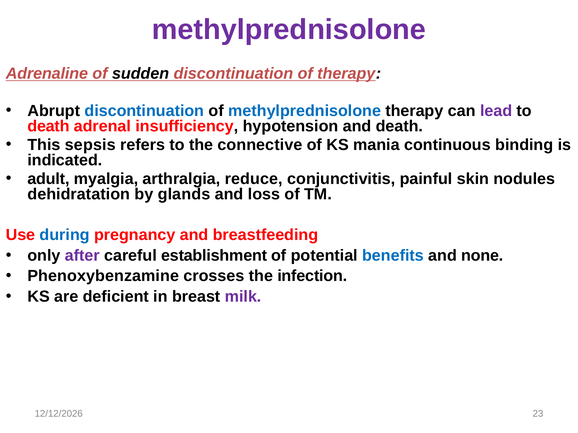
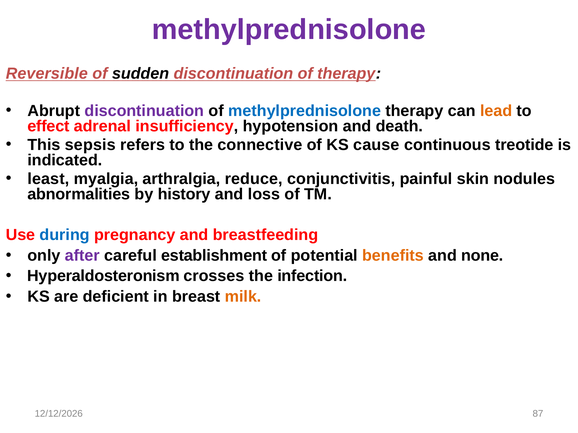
Adrenaline: Adrenaline -> Reversible (47, 74)
discontinuation colour: blue -> purple (144, 111)
lead colour: purple -> orange (496, 111)
death: death -> effect (49, 126)
mania: mania -> cause (376, 145)
binding: binding -> treotide (524, 145)
adult: adult -> least (48, 179)
dehidratation: dehidratation -> abnormalities (79, 194)
glands: glands -> history (184, 194)
benefits colour: blue -> orange (393, 256)
Phenoxybenzamine: Phenoxybenzamine -> Hyperaldosteronism (103, 276)
milk colour: purple -> orange (243, 297)
23: 23 -> 87 (538, 414)
